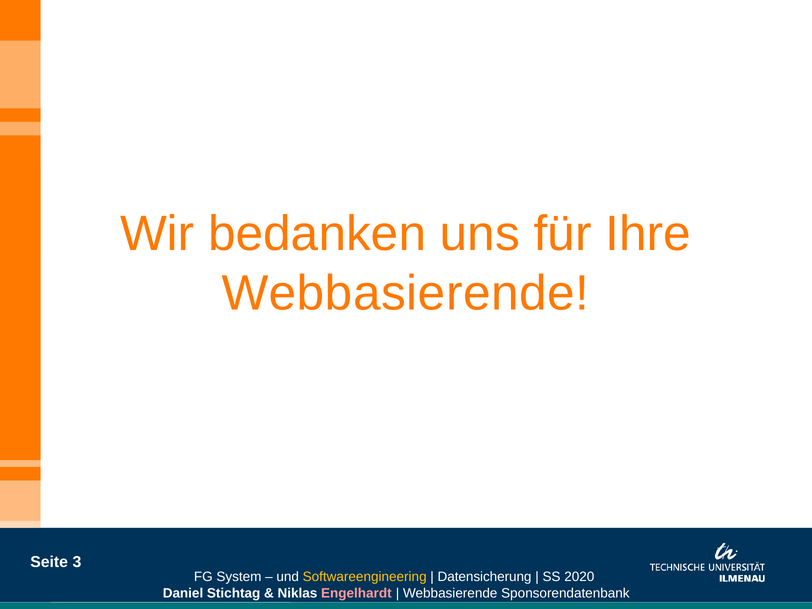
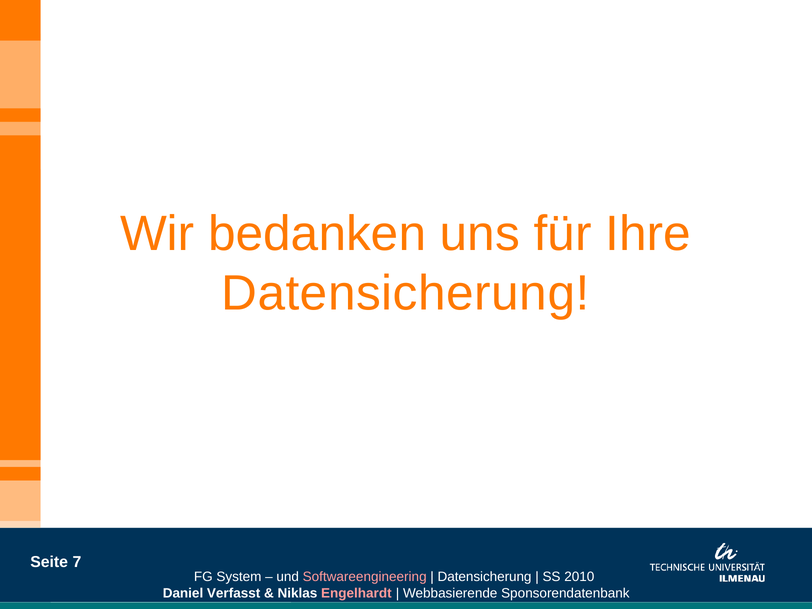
Webbasierende: Webbasierende -> Datensicherung (405, 293)
3: 3 -> 7 (77, 562)
Softwareengineering colour: yellow -> pink (365, 577)
2020: 2020 -> 2010 (579, 577)
Stichtag: Stichtag -> Verfasst (234, 593)
